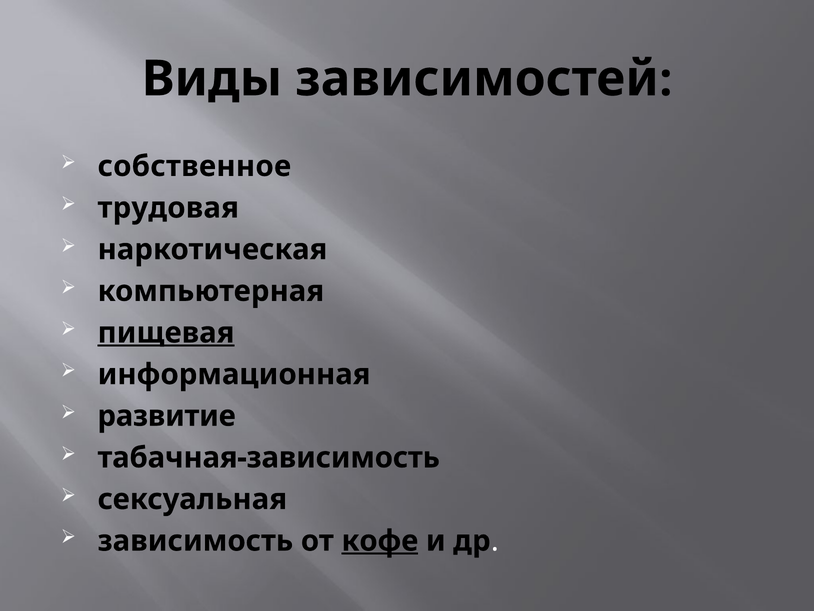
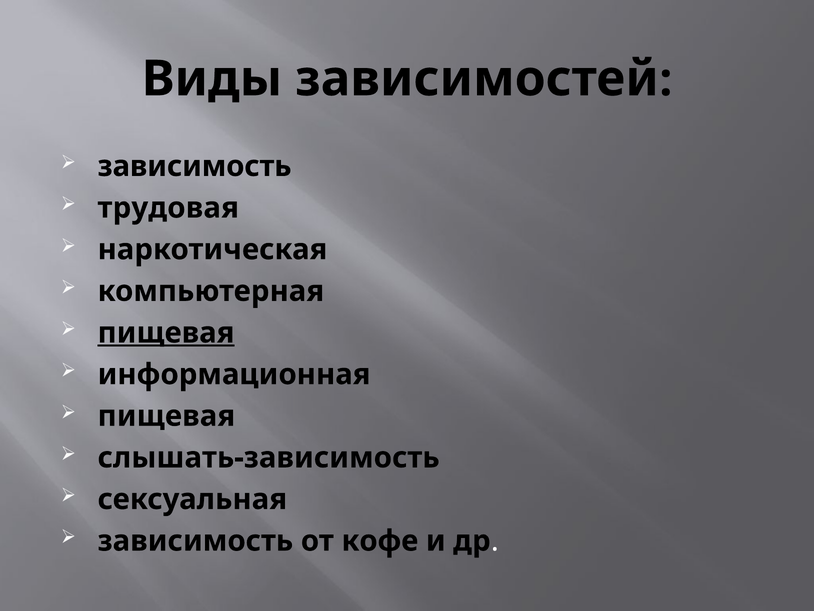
собственное: собственное -> зависимость (195, 166)
развитие: развитие -> пищевая (166, 416)
табачная-зависимость: табачная-зависимость -> слышать-зависимость (269, 457)
кофе underline: present -> none (380, 541)
